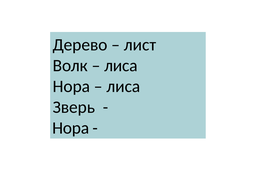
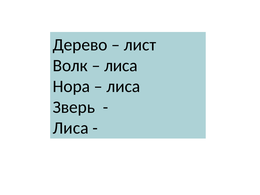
Нора: Нора -> Лиса (71, 128)
